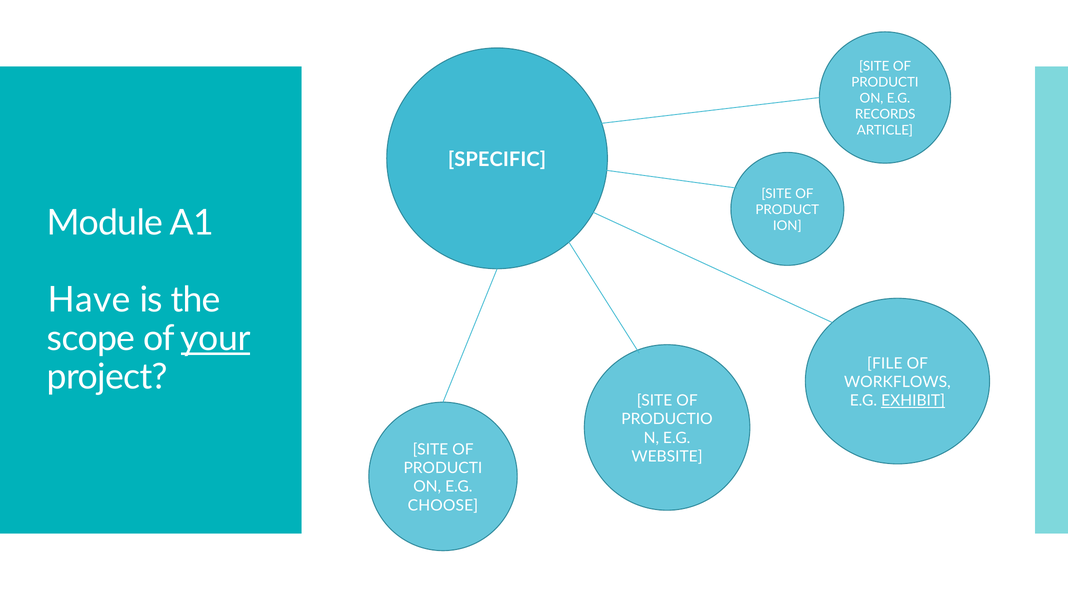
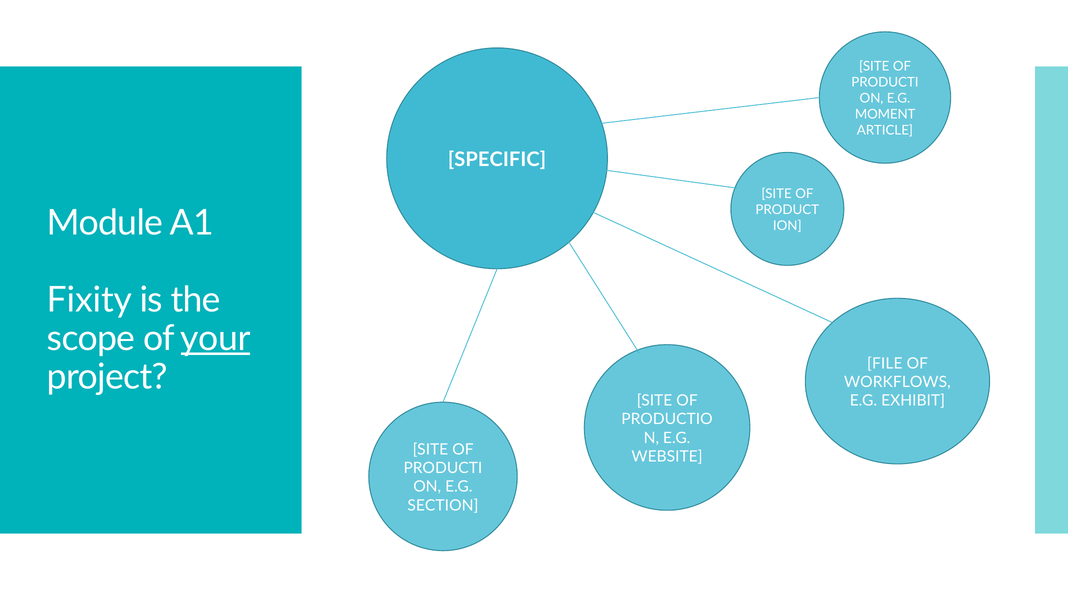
RECORDS: RECORDS -> MOMENT (885, 114)
Have: Have -> Fixity (89, 300)
EXHIBIT underline: present -> none (913, 401)
CHOOSE: CHOOSE -> SECTION (443, 505)
